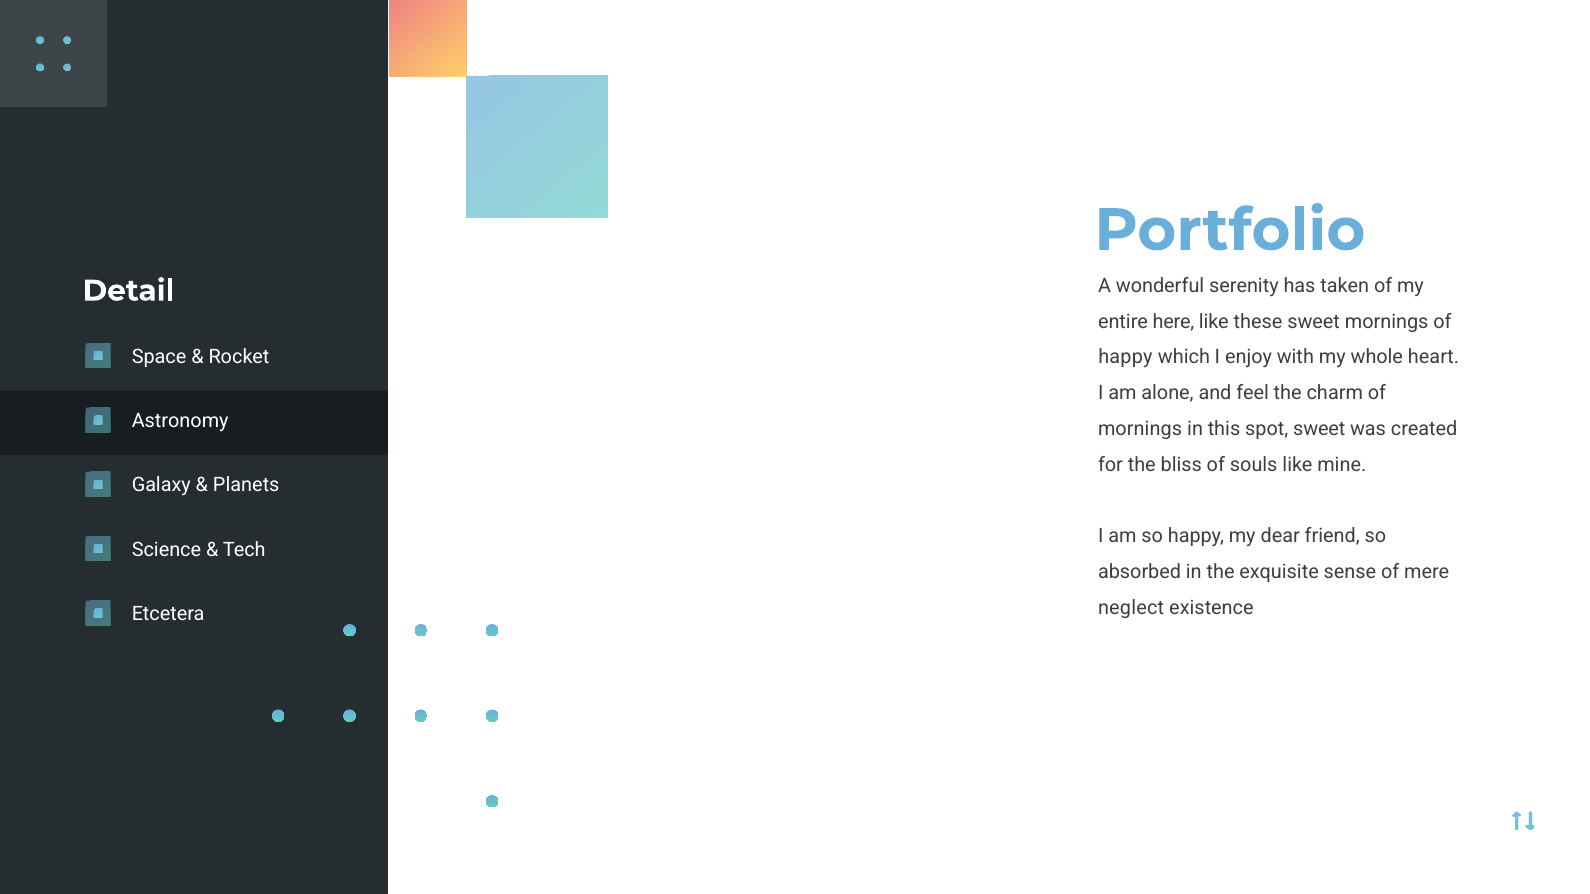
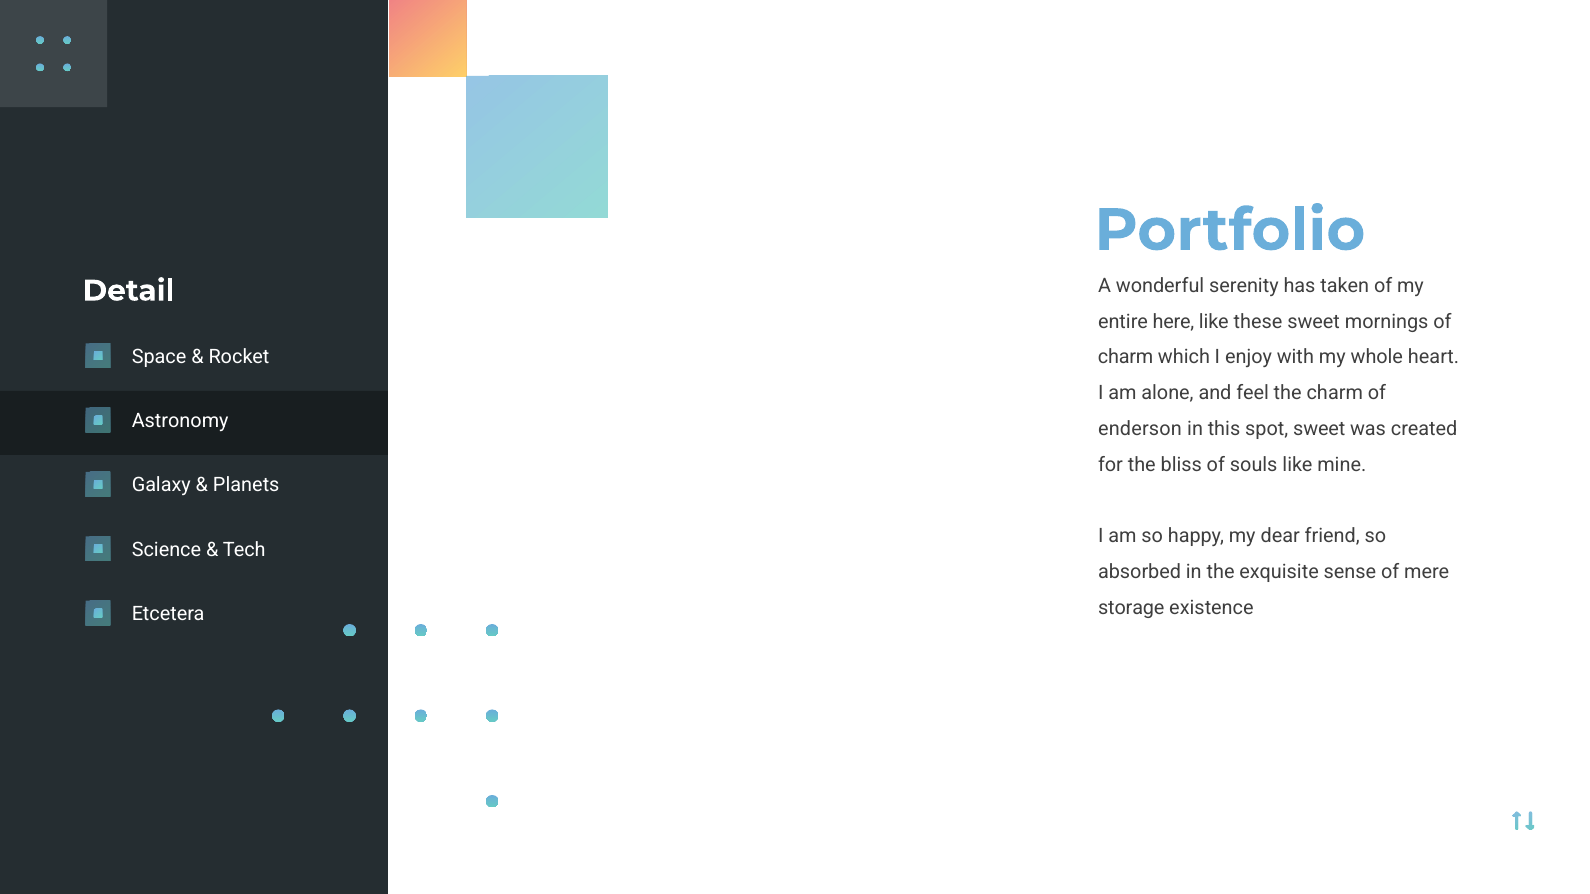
happy: happy -> charm (1126, 358)
mornings: mornings -> enderson (1140, 429)
neglect: neglect -> storage (1131, 608)
